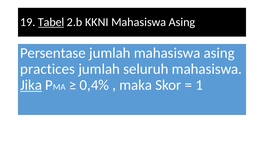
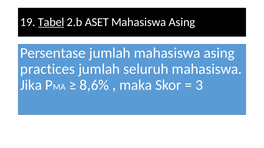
KKNI: KKNI -> ASET (97, 22)
Jika underline: present -> none (31, 85)
0,4%: 0,4% -> 8,6% (94, 85)
1: 1 -> 3 (199, 85)
